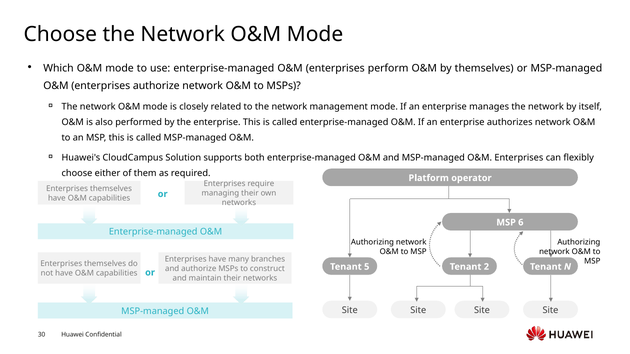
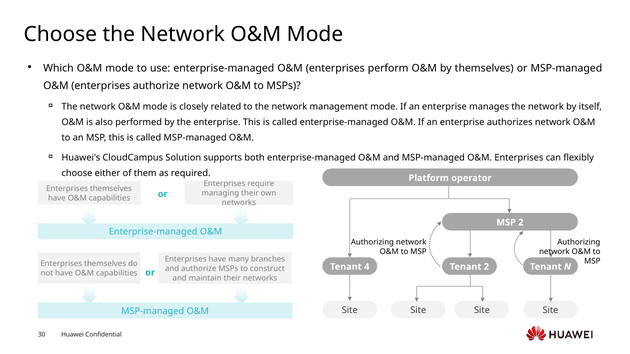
MSP 6: 6 -> 2 (521, 223)
5: 5 -> 4 (367, 267)
